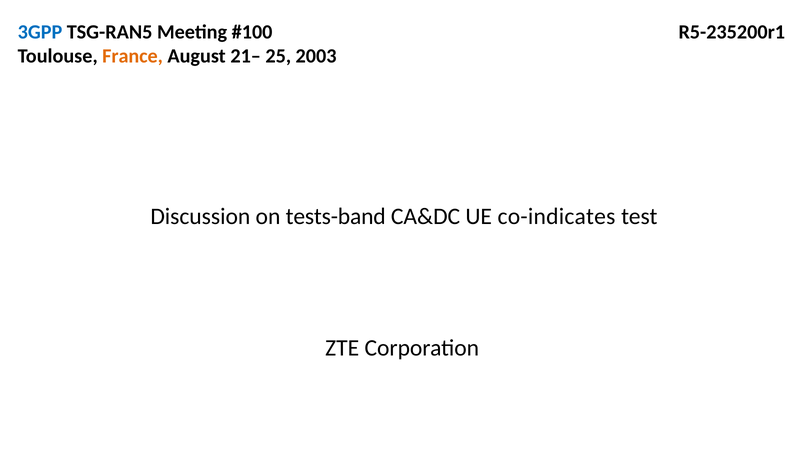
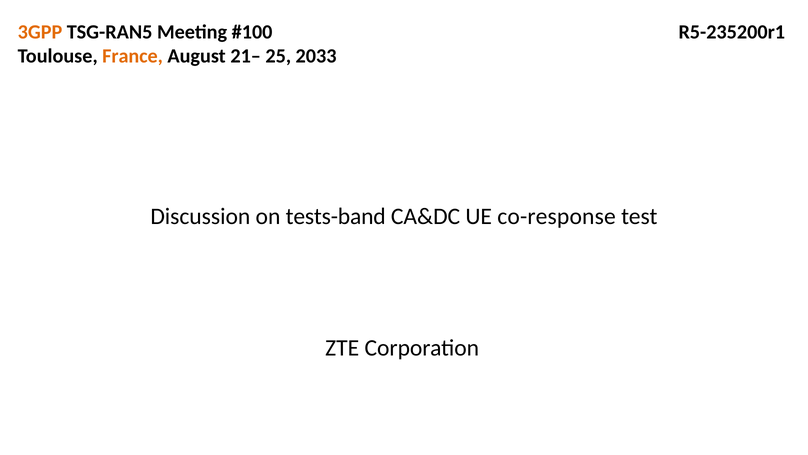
3GPP colour: blue -> orange (40, 32)
2003: 2003 -> 2033 (316, 56)
co-indicates: co-indicates -> co-response (557, 216)
